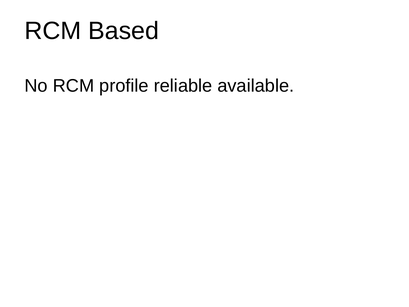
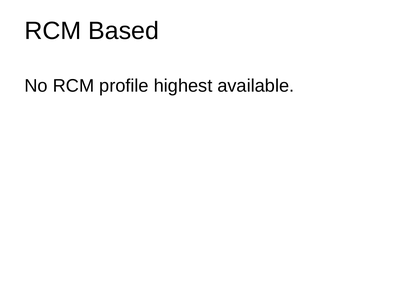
reliable: reliable -> highest (183, 86)
